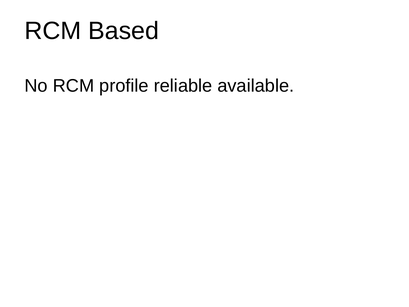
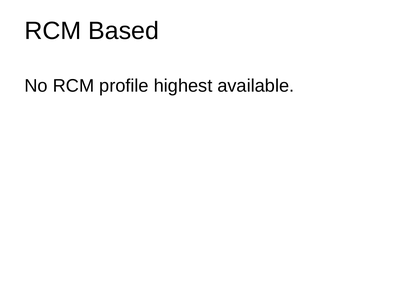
reliable: reliable -> highest (183, 86)
